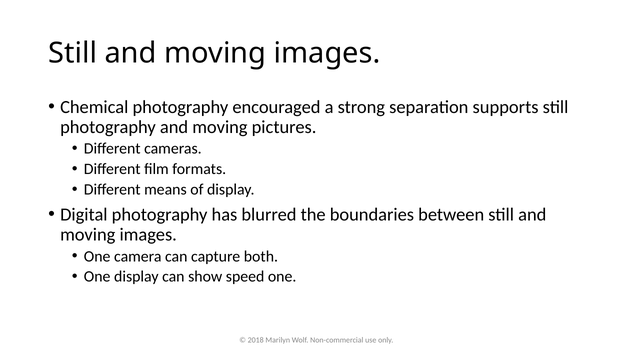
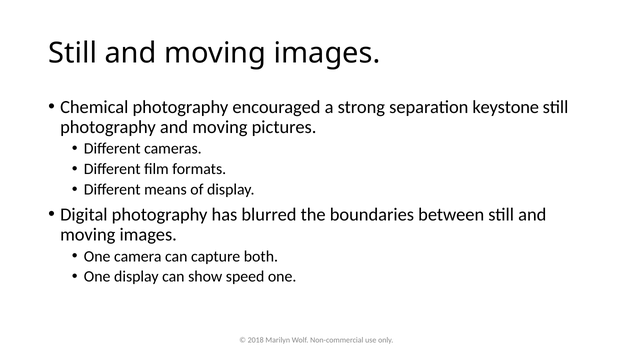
supports: supports -> keystone (506, 107)
